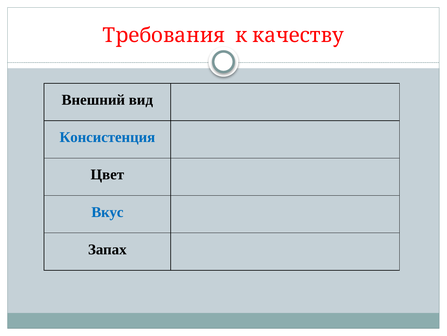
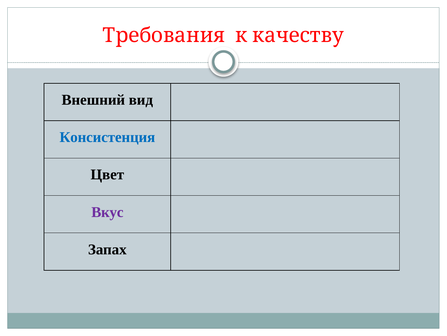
Вкус colour: blue -> purple (107, 212)
